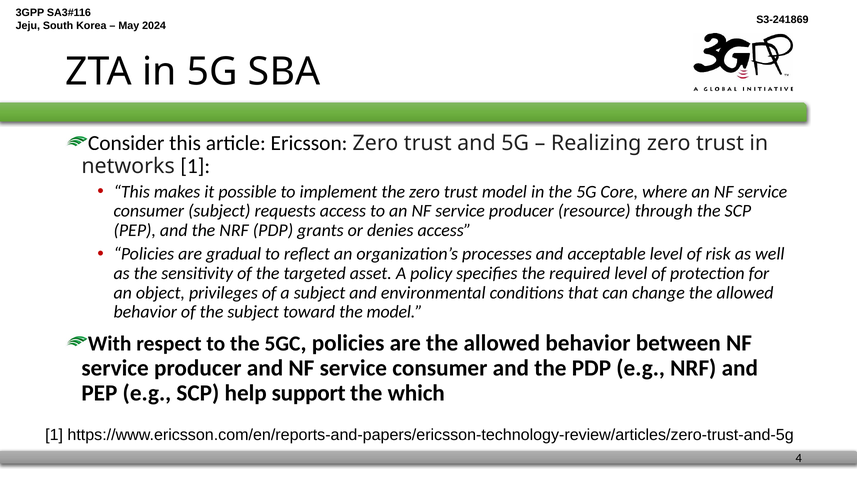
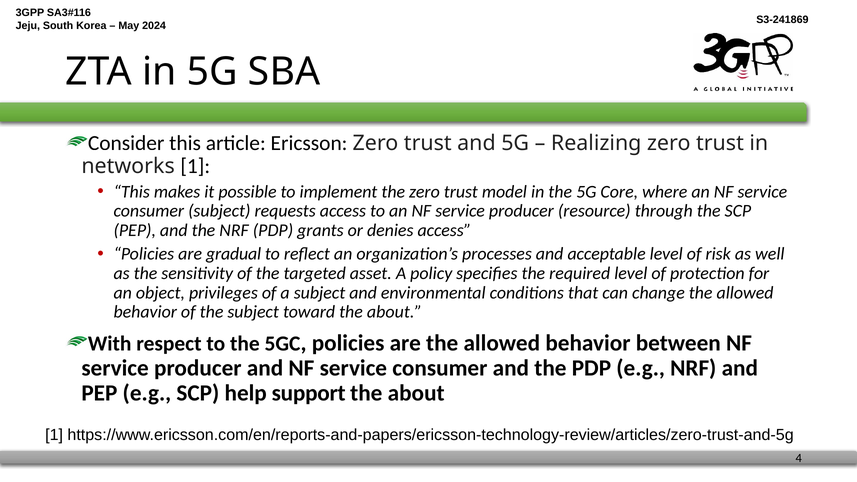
toward the model: model -> about (394, 312)
which: which -> about (416, 393)
